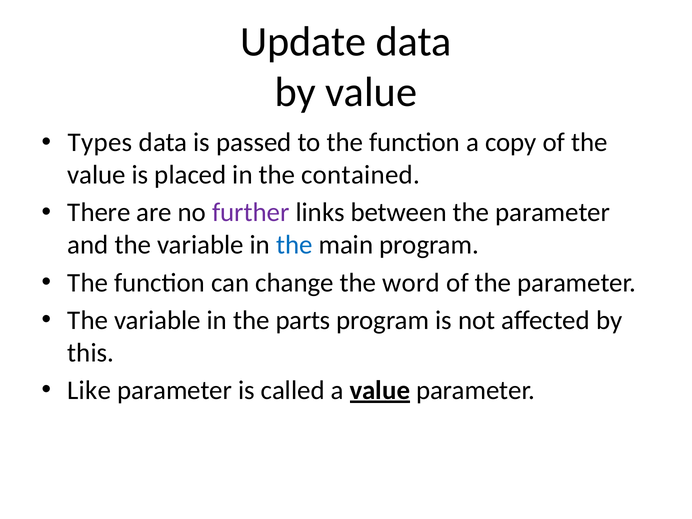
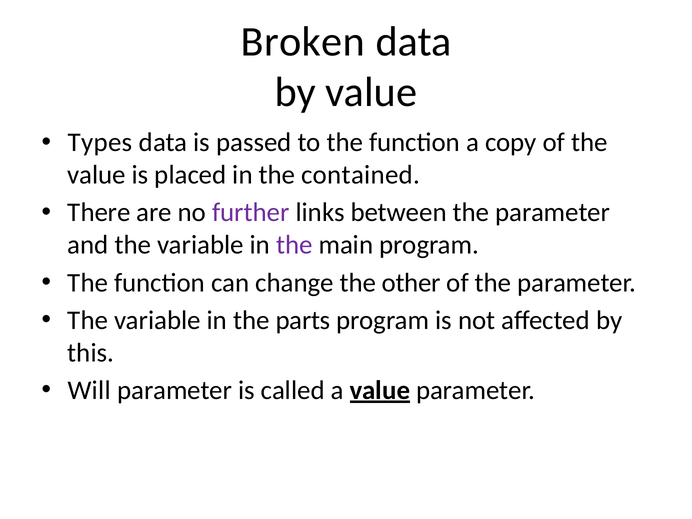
Update: Update -> Broken (303, 42)
the colour: blue -> purple (294, 245)
word: word -> other (411, 283)
Like: Like -> Will (89, 390)
